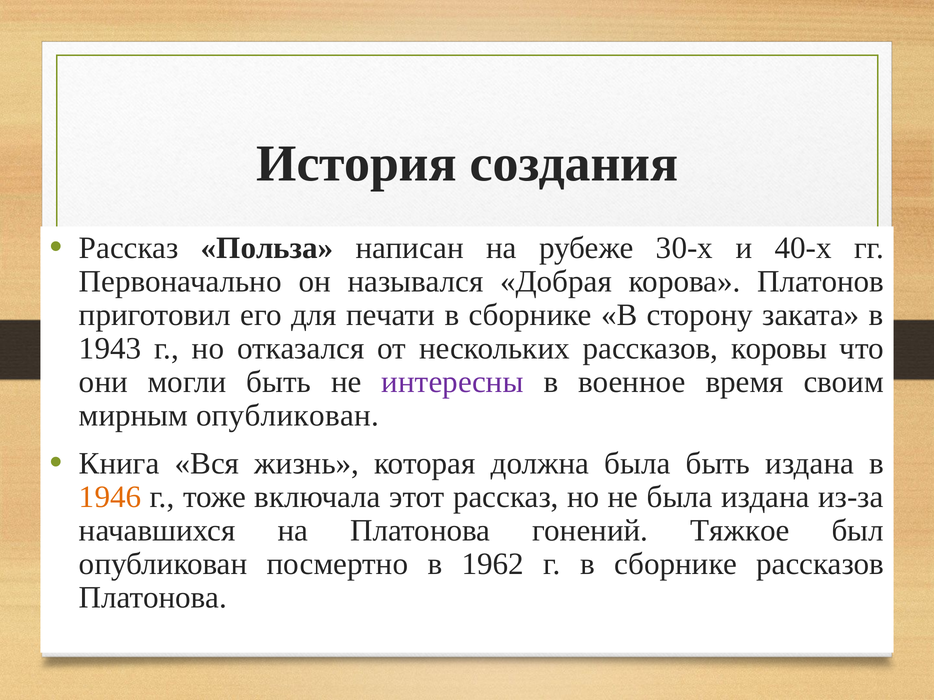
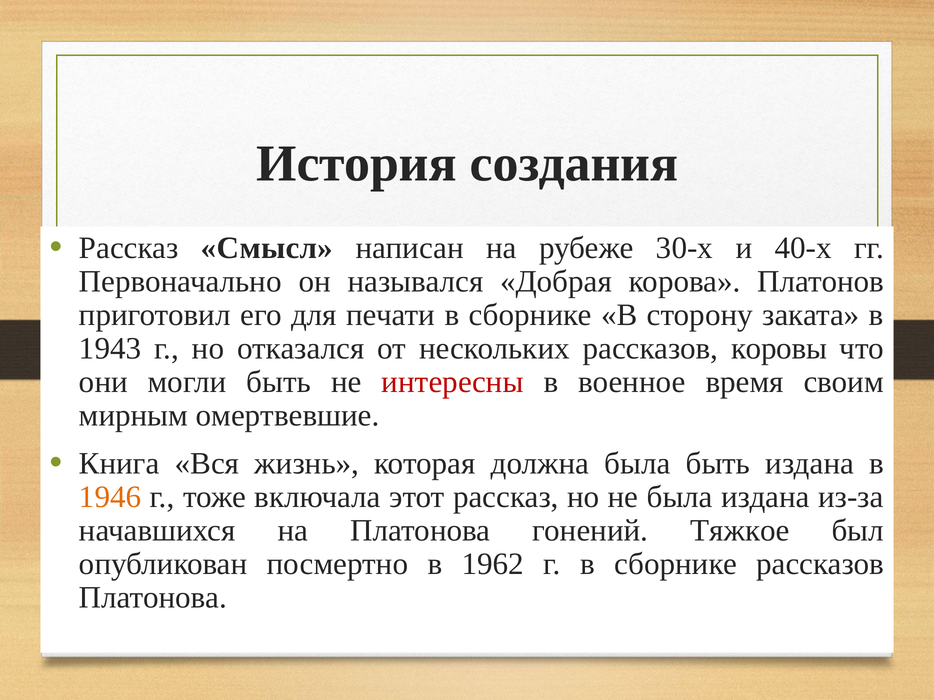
Польза: Польза -> Смысл (267, 248)
интересны colour: purple -> red (452, 382)
мирным опубликован: опубликован -> омертвевшие (288, 416)
